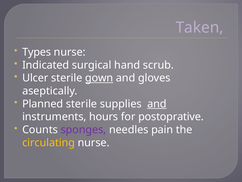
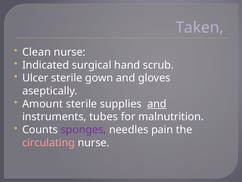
Types: Types -> Clean (37, 52)
gown underline: present -> none (99, 78)
Planned: Planned -> Amount (43, 104)
hours: hours -> tubes (104, 117)
postoprative: postoprative -> malnutrition (171, 117)
circulating colour: yellow -> pink (49, 142)
